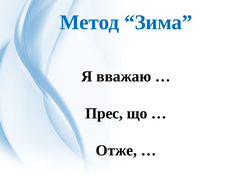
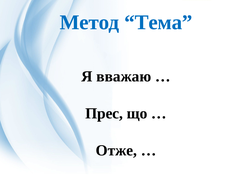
Зима: Зима -> Тема (158, 22)
